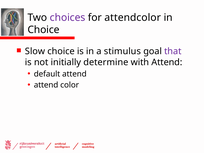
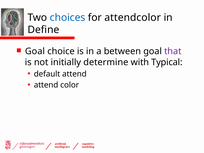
choices colour: purple -> blue (68, 18)
Choice: Choice -> Define (43, 30)
Slow: Slow -> Goal (35, 51)
stimulus: stimulus -> between (122, 51)
with Attend: Attend -> Typical (167, 62)
